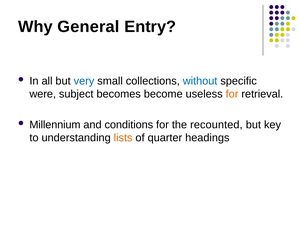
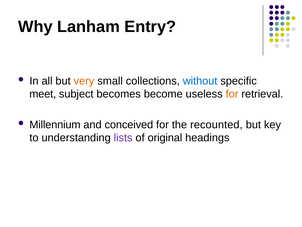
General: General -> Lanham (88, 27)
very colour: blue -> orange (84, 81)
were: were -> meet (43, 94)
conditions: conditions -> conceived (129, 124)
lists colour: orange -> purple (123, 138)
quarter: quarter -> original (165, 138)
